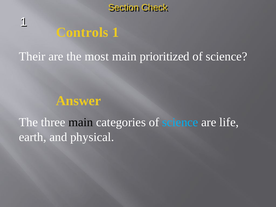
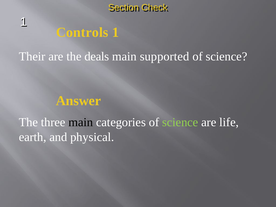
most: most -> deals (97, 56)
prioritized: prioritized -> supported (164, 56)
science colour: light blue -> light green (180, 122)
